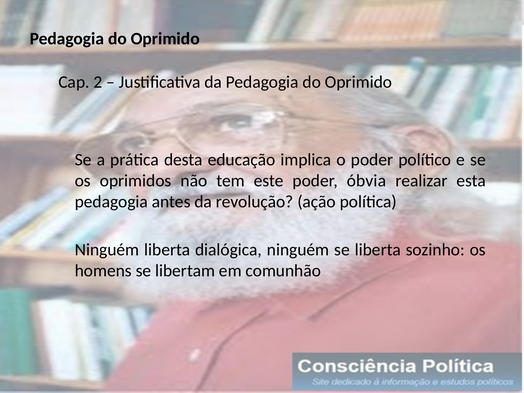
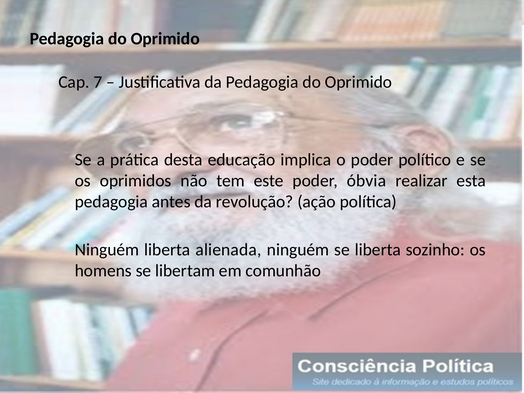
2: 2 -> 7 (98, 82)
dialógica: dialógica -> alienada (228, 250)
